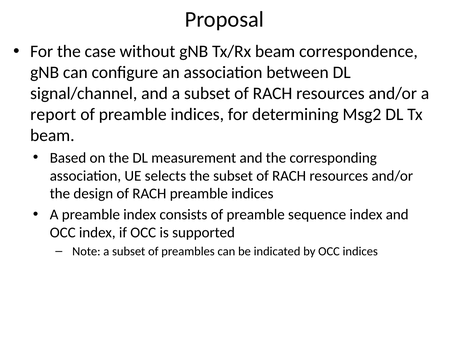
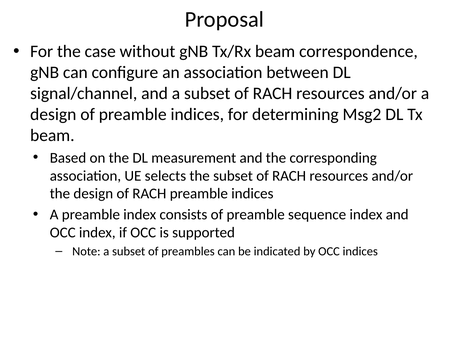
report: report -> design (53, 114)
